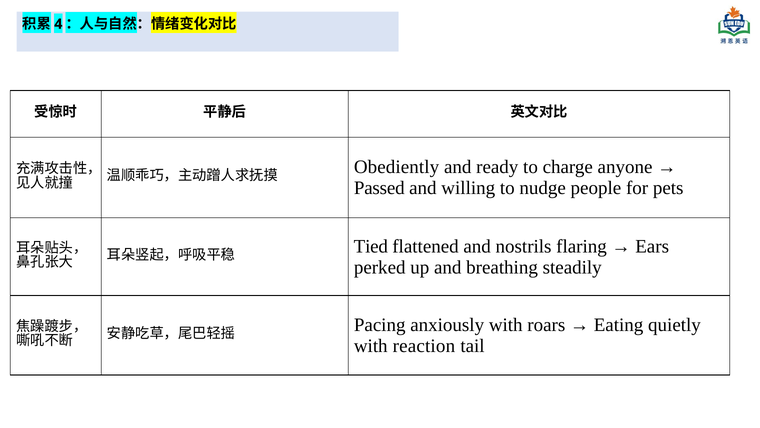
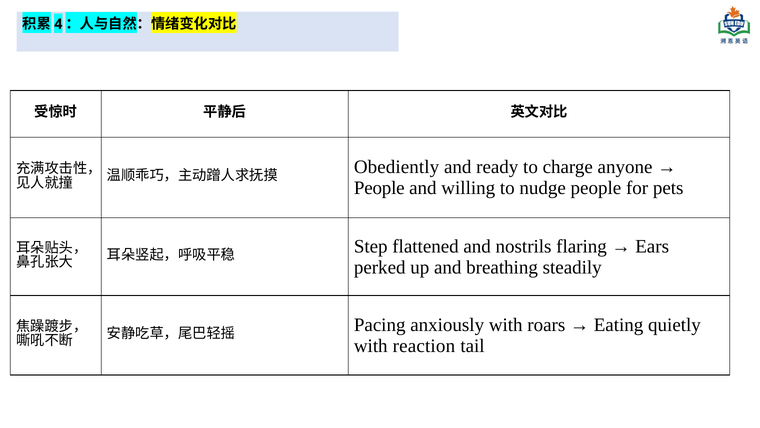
Passed: Passed -> People (379, 188)
Tied: Tied -> Step (371, 246)
